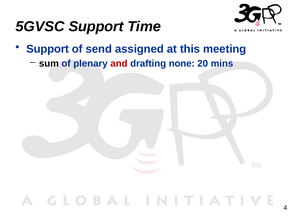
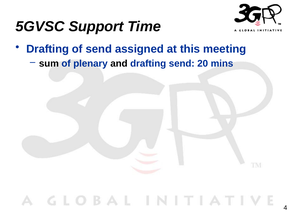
Support: Support -> Drafting (48, 49)
and colour: red -> black (119, 64)
drafting none: none -> send (182, 64)
